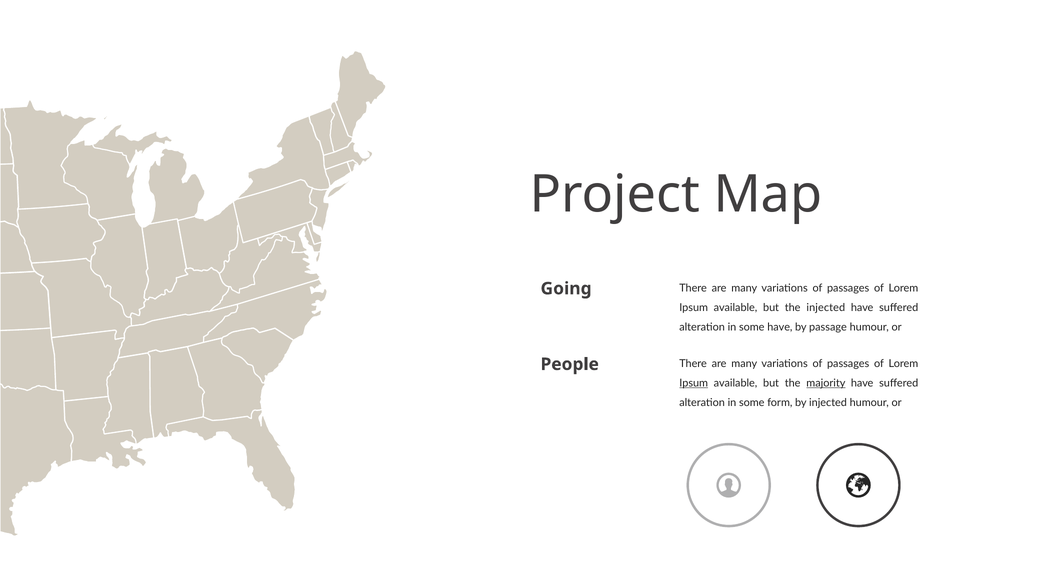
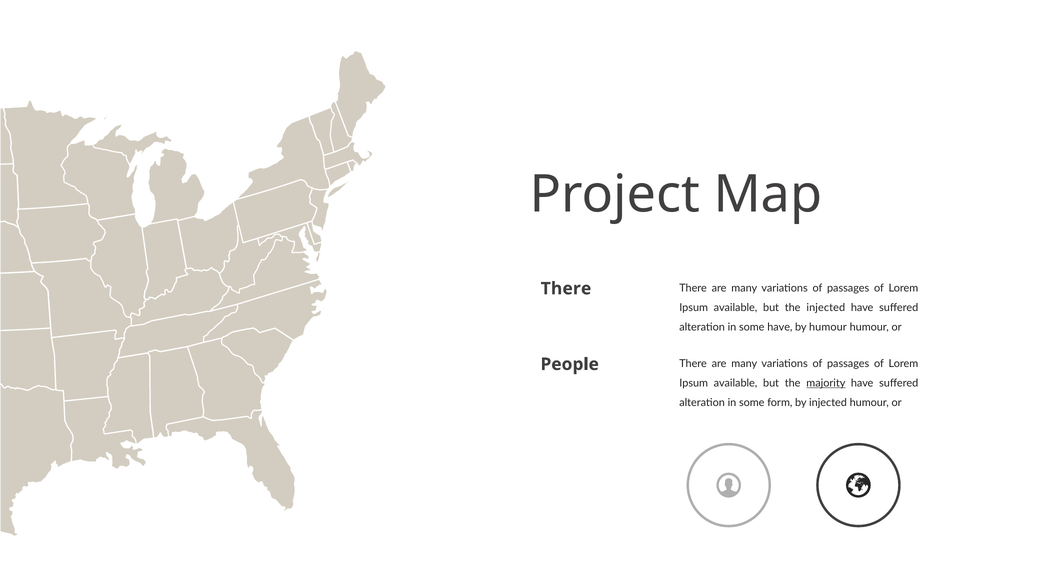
Going: Going -> There (566, 289)
by passage: passage -> humour (828, 327)
Ipsum underline: present -> none (694, 383)
